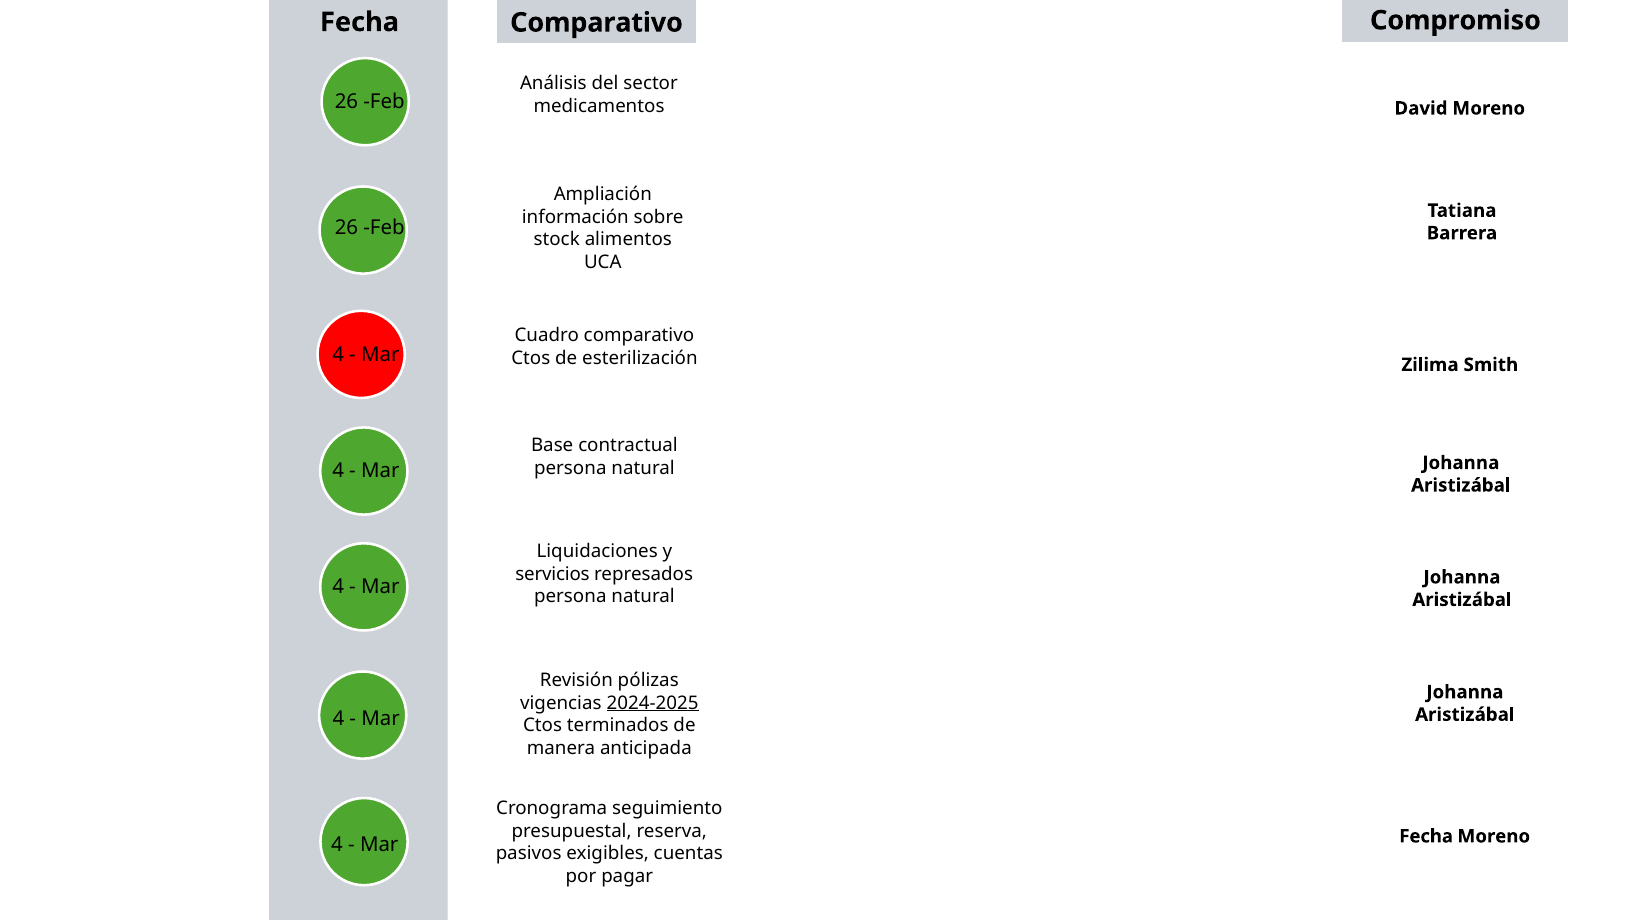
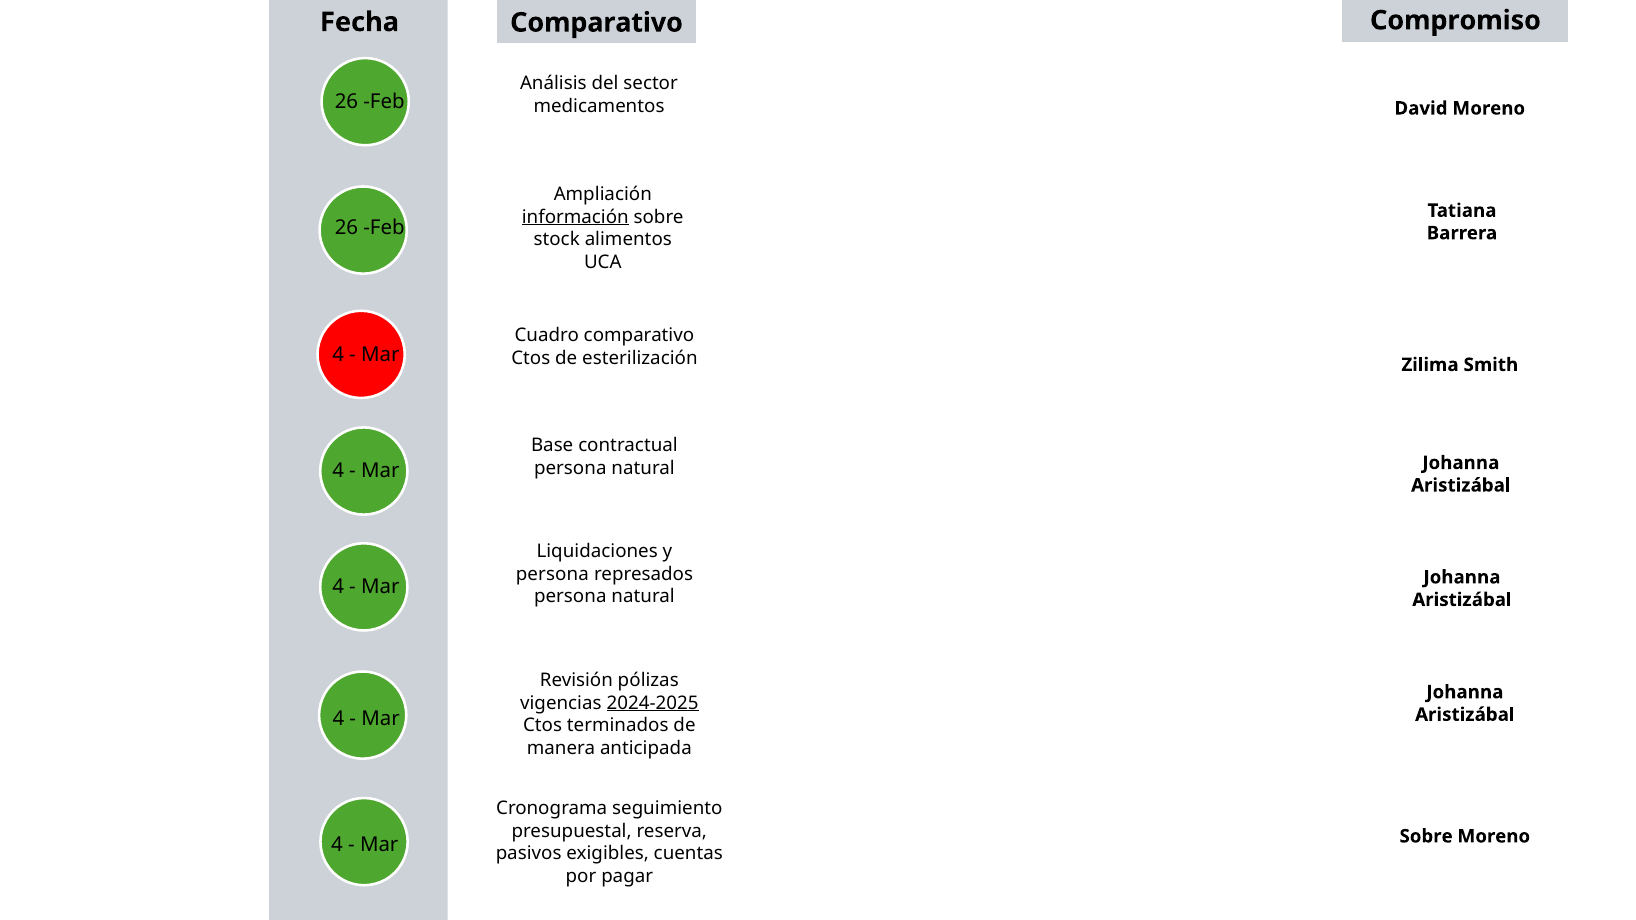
información underline: none -> present (575, 217)
servicios: servicios -> persona (552, 574)
Fecha: Fecha -> Sobre (1426, 837)
